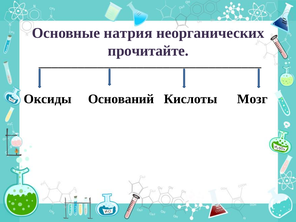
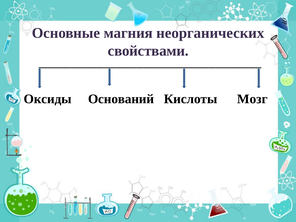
натрия: натрия -> магния (128, 33)
прочитайте: прочитайте -> свойствами (148, 51)
